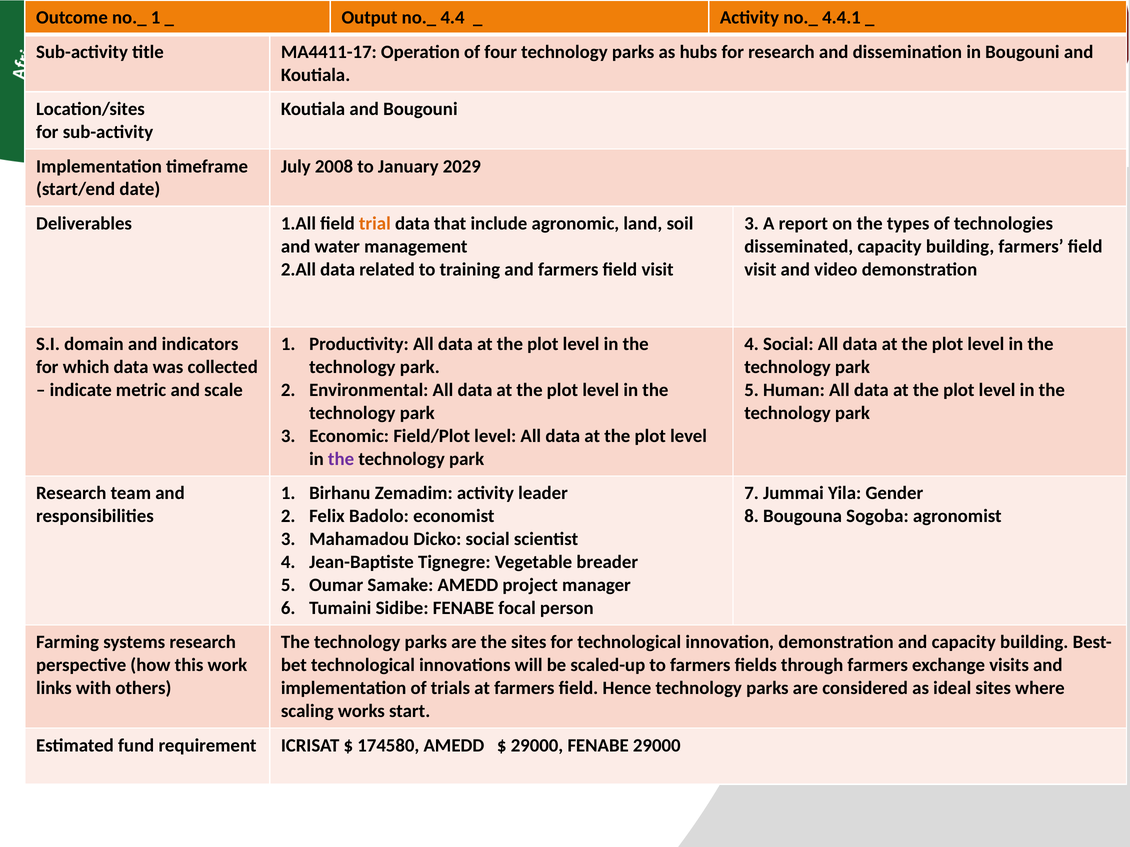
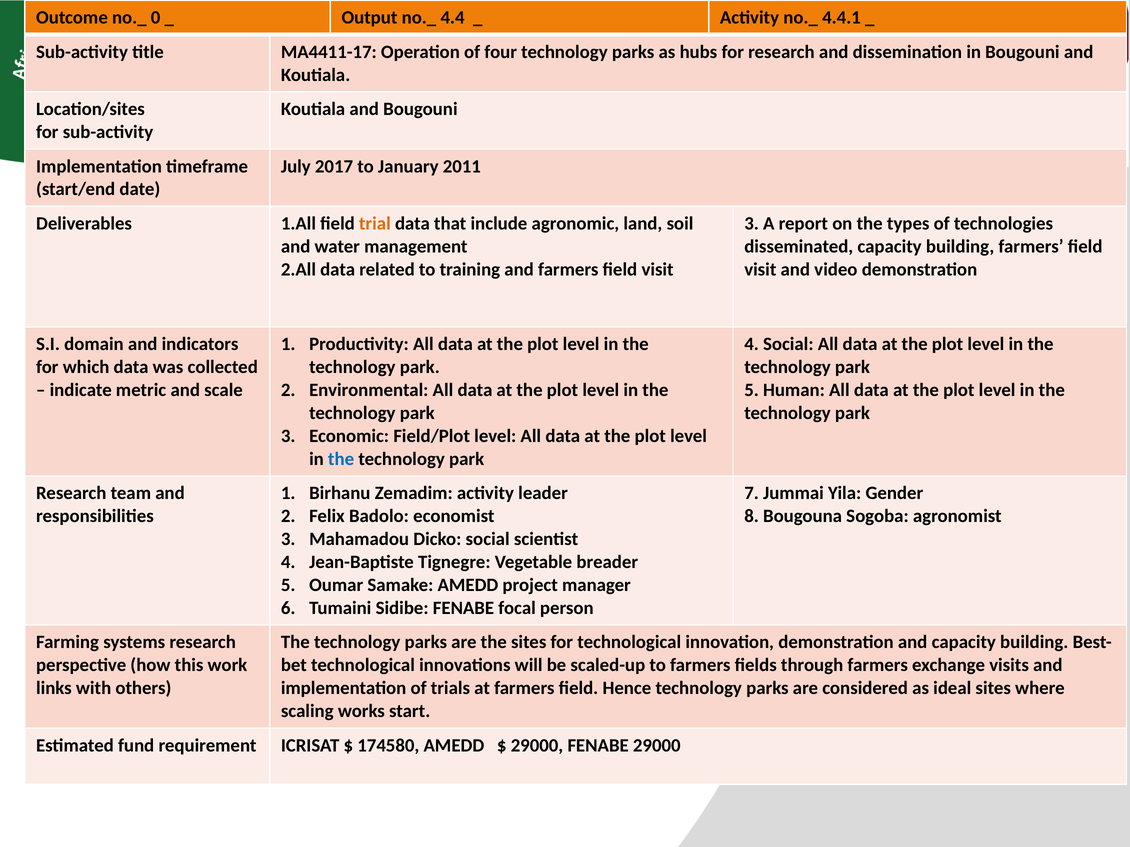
1: 1 -> 0 (156, 18)
2008: 2008 -> 2017 (334, 166)
2029: 2029 -> 2011 (462, 166)
the colour: purple -> blue (341, 459)
